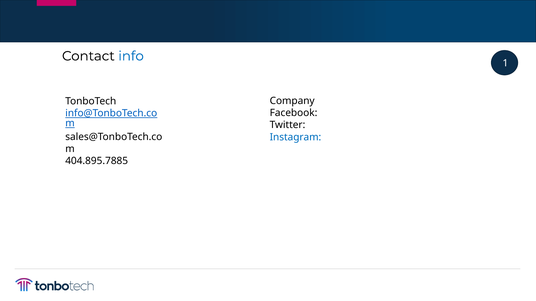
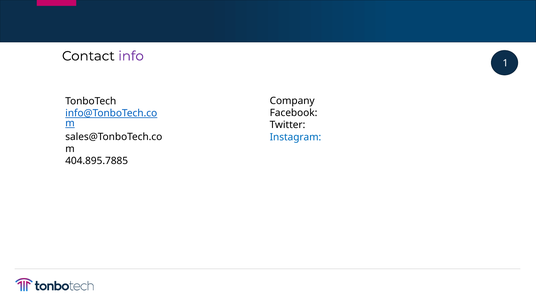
info colour: blue -> purple (131, 56)
